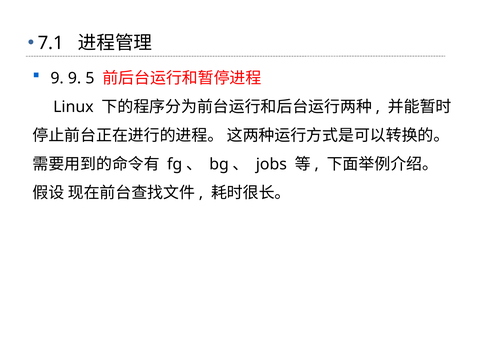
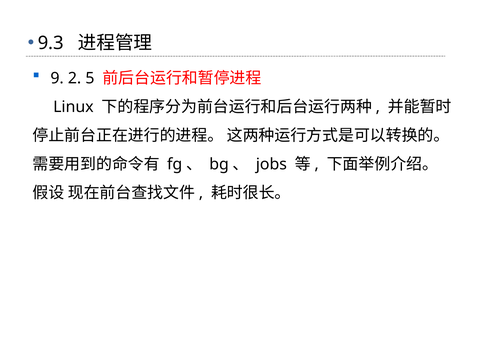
7.1: 7.1 -> 9.3 (51, 43)
9 9: 9 -> 2 (75, 78)
